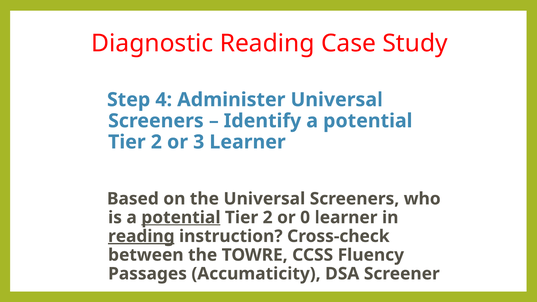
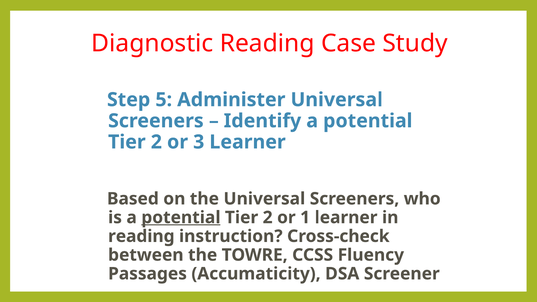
4: 4 -> 5 (164, 100)
0: 0 -> 1 (305, 218)
reading underline: present -> none (141, 236)
